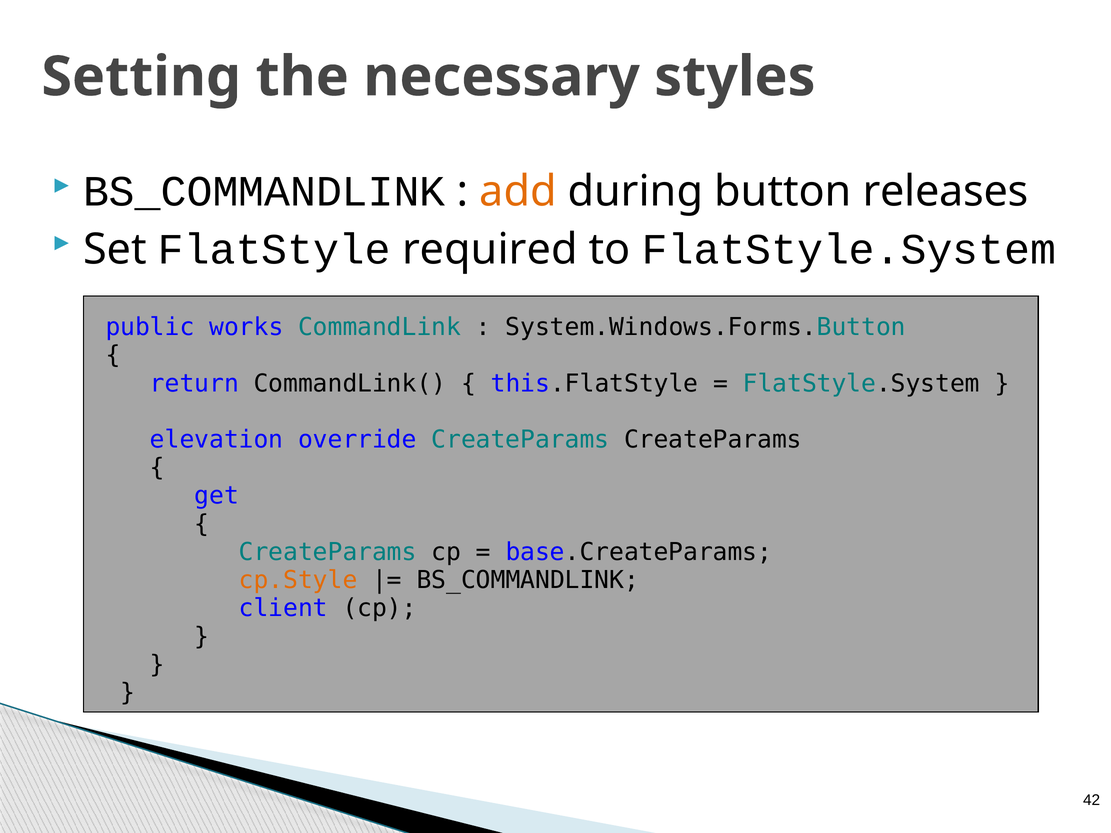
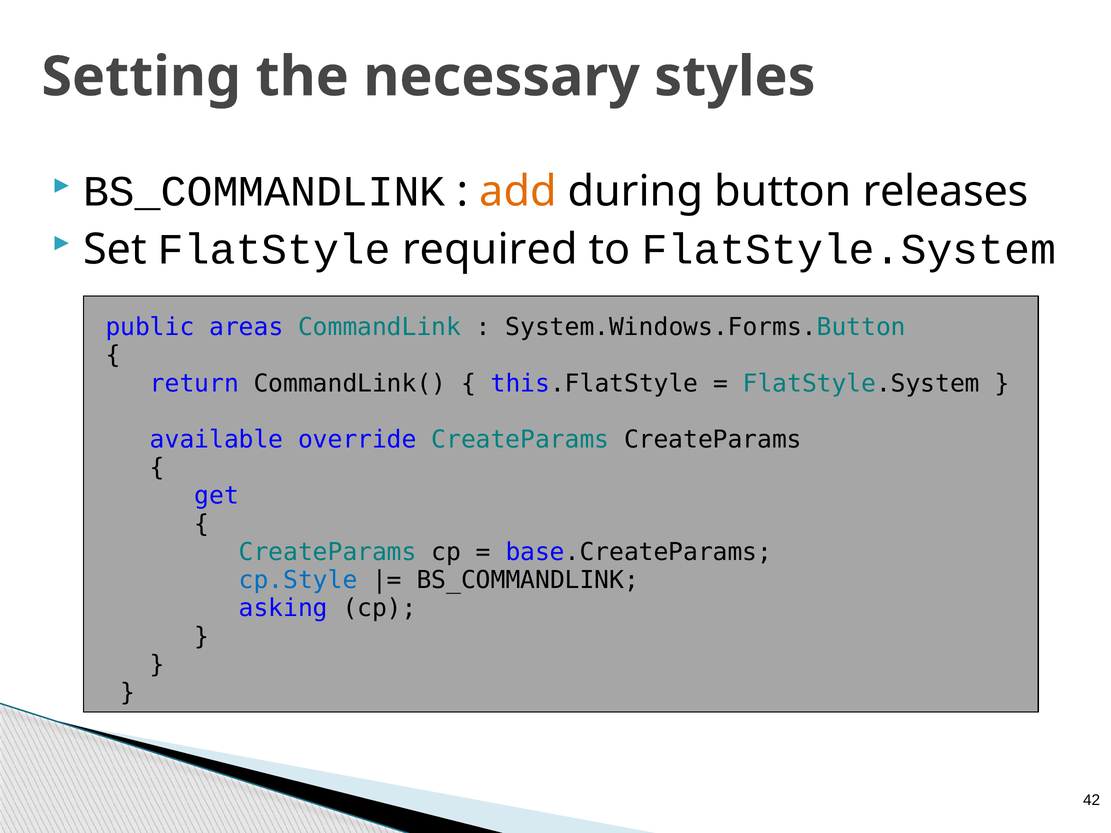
works: works -> areas (246, 327)
elevation: elevation -> available (217, 440)
cp.Style colour: orange -> blue (298, 580)
client: client -> asking (283, 609)
